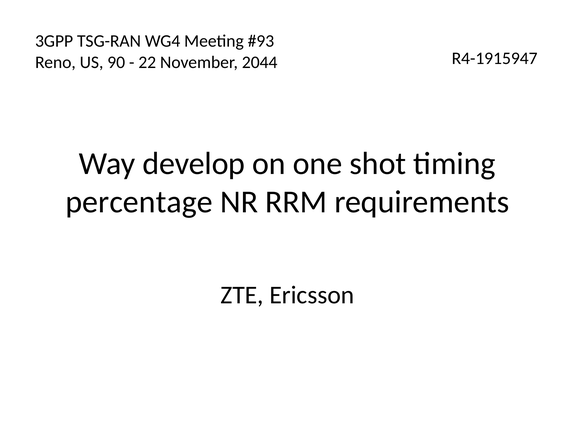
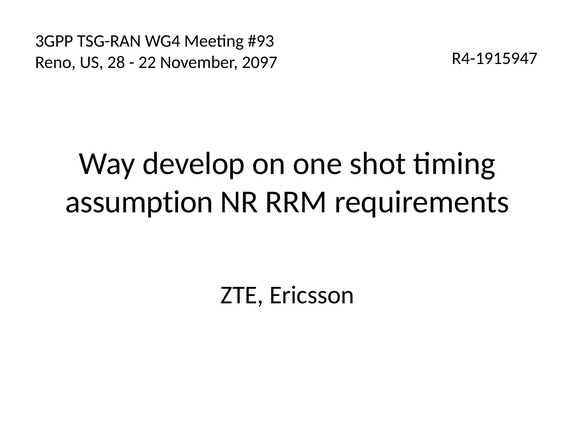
90: 90 -> 28 (116, 62)
2044: 2044 -> 2097 (260, 62)
percentage: percentage -> assumption (139, 202)
